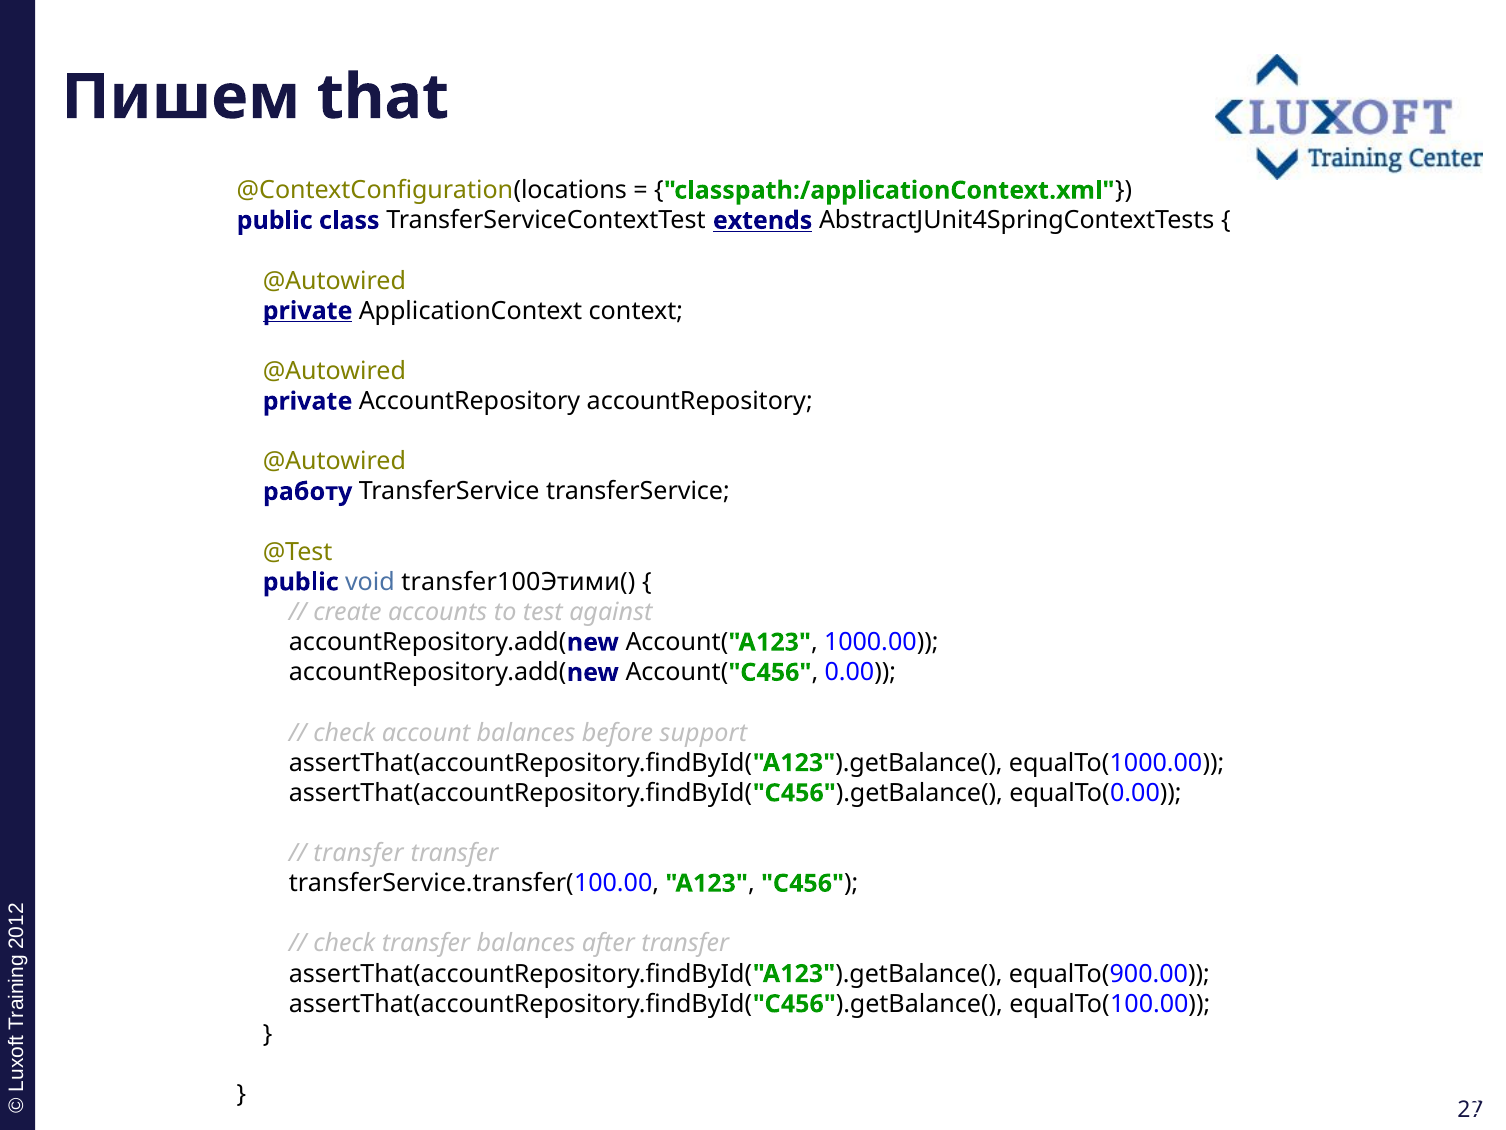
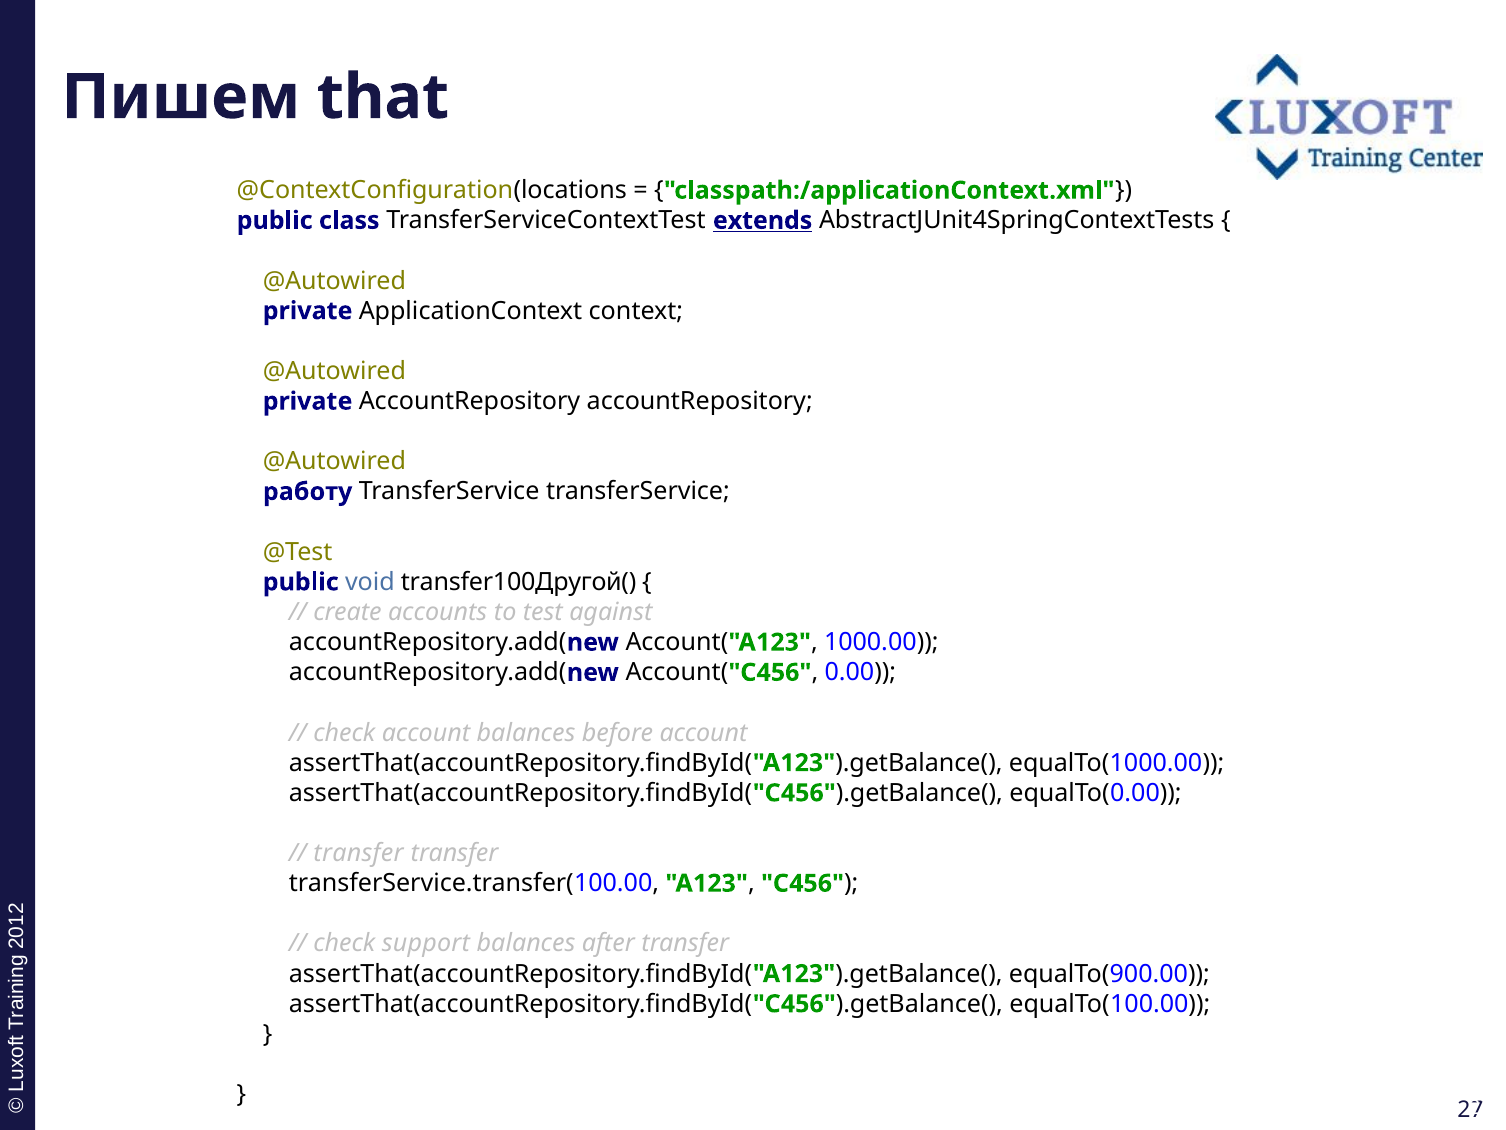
private underline: present -> none (308, 311)
transfer100Этими(: transfer100Этими( -> transfer100Другой( (519, 582)
before support: support -> account (703, 732)
check transfer: transfer -> support (426, 943)
